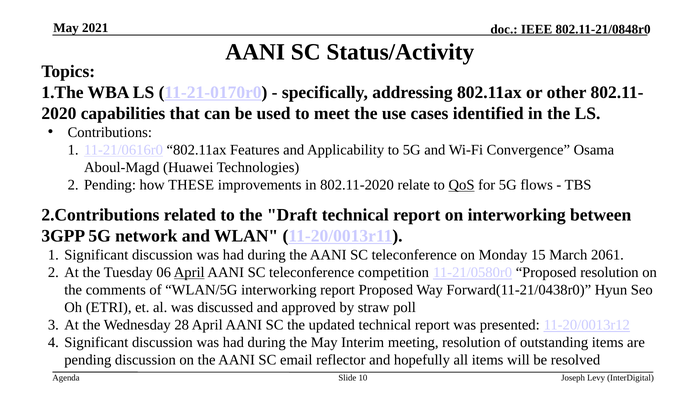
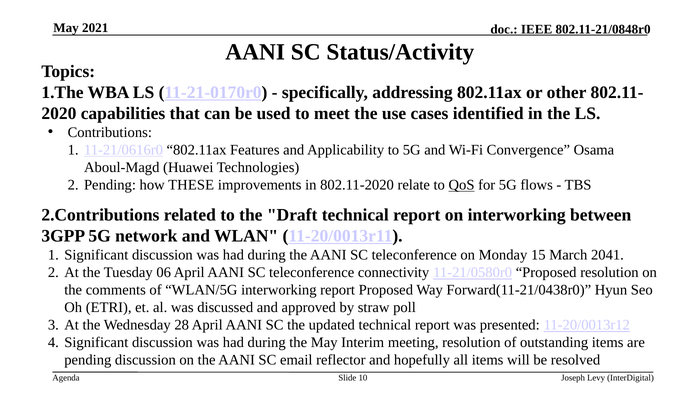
2061: 2061 -> 2041 (607, 255)
April underline: present -> none (189, 272)
competition: competition -> connectivity (394, 272)
